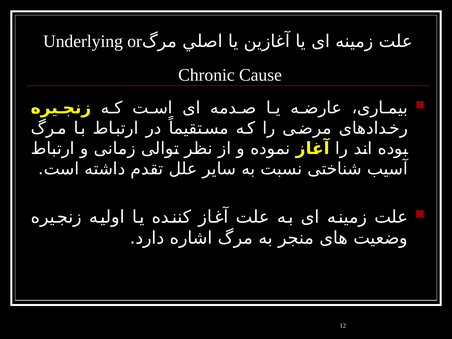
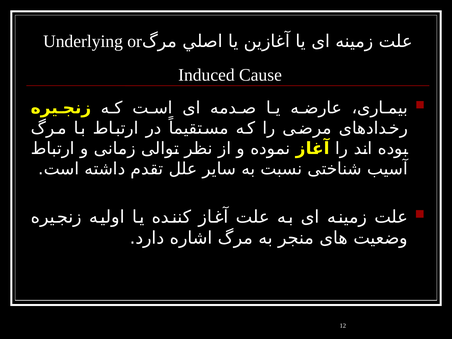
Chronic: Chronic -> Induced (206, 75)
